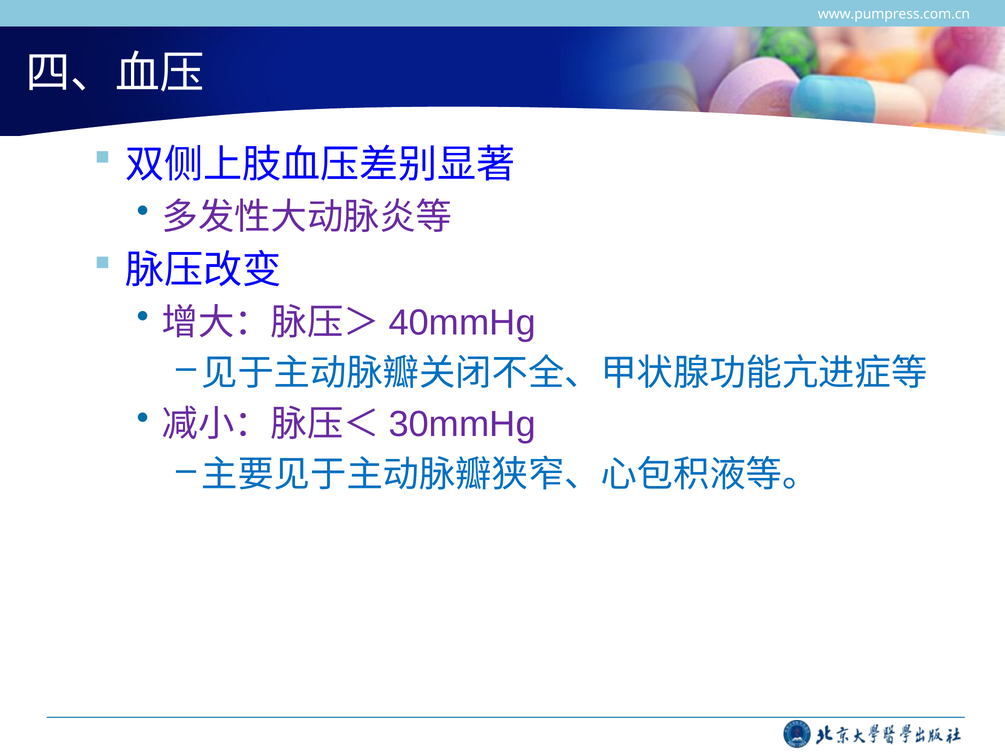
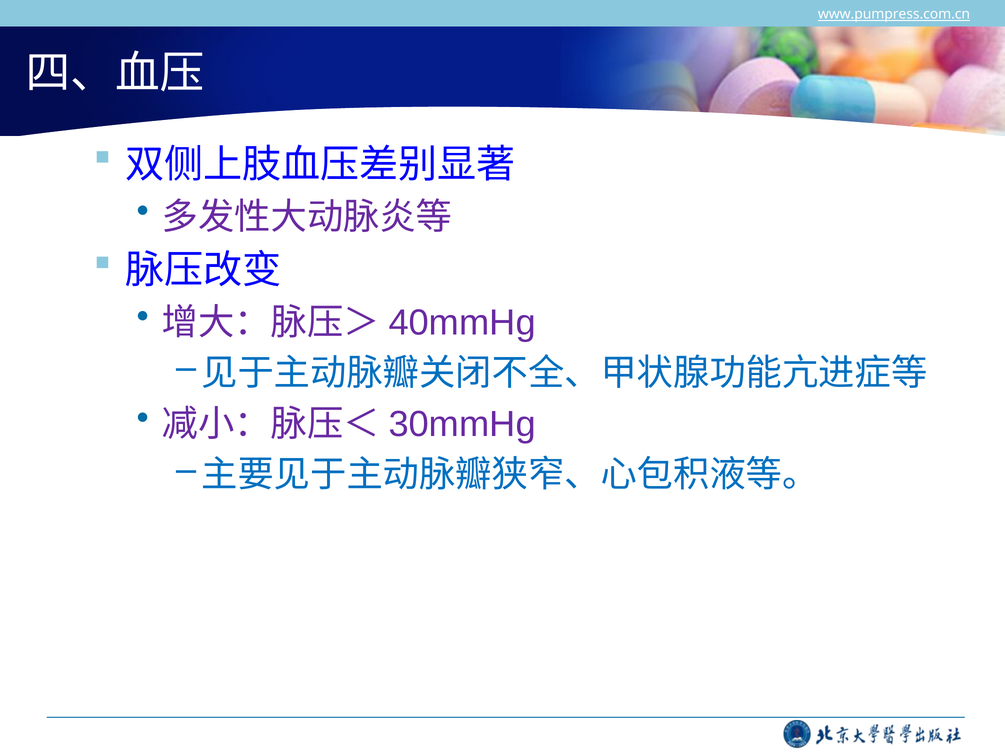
www.pumpress.com.cn underline: none -> present (894, 14)
